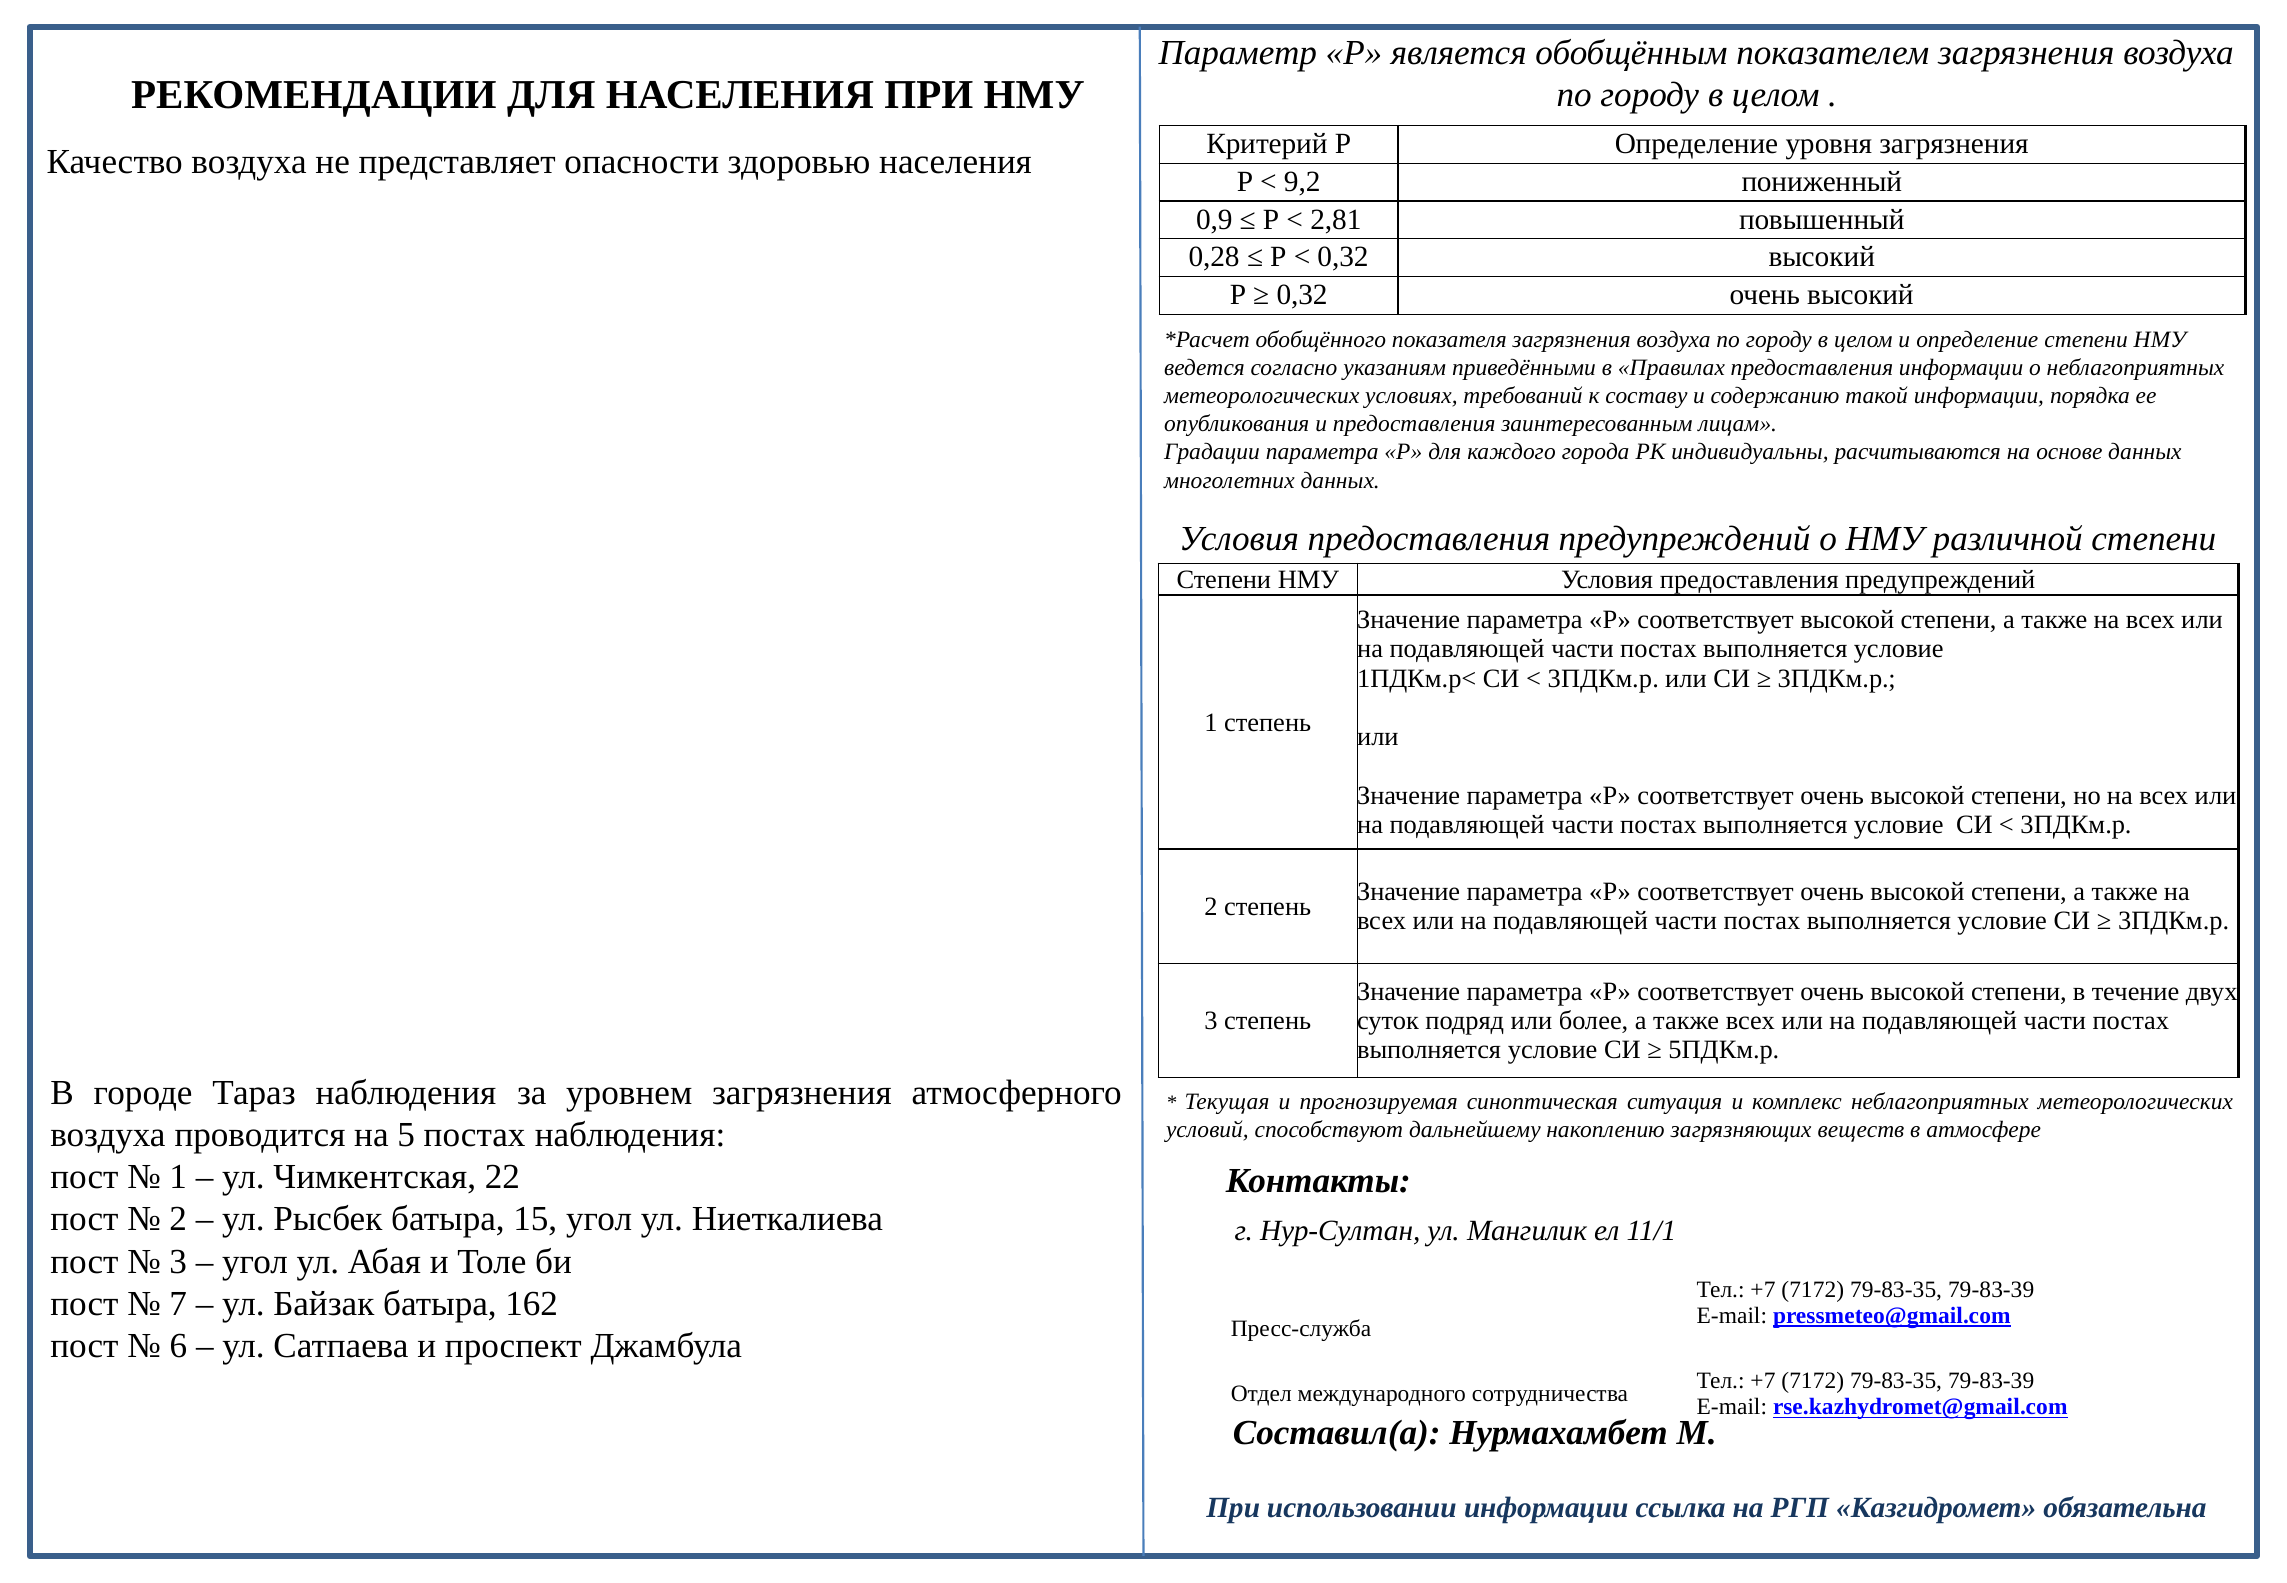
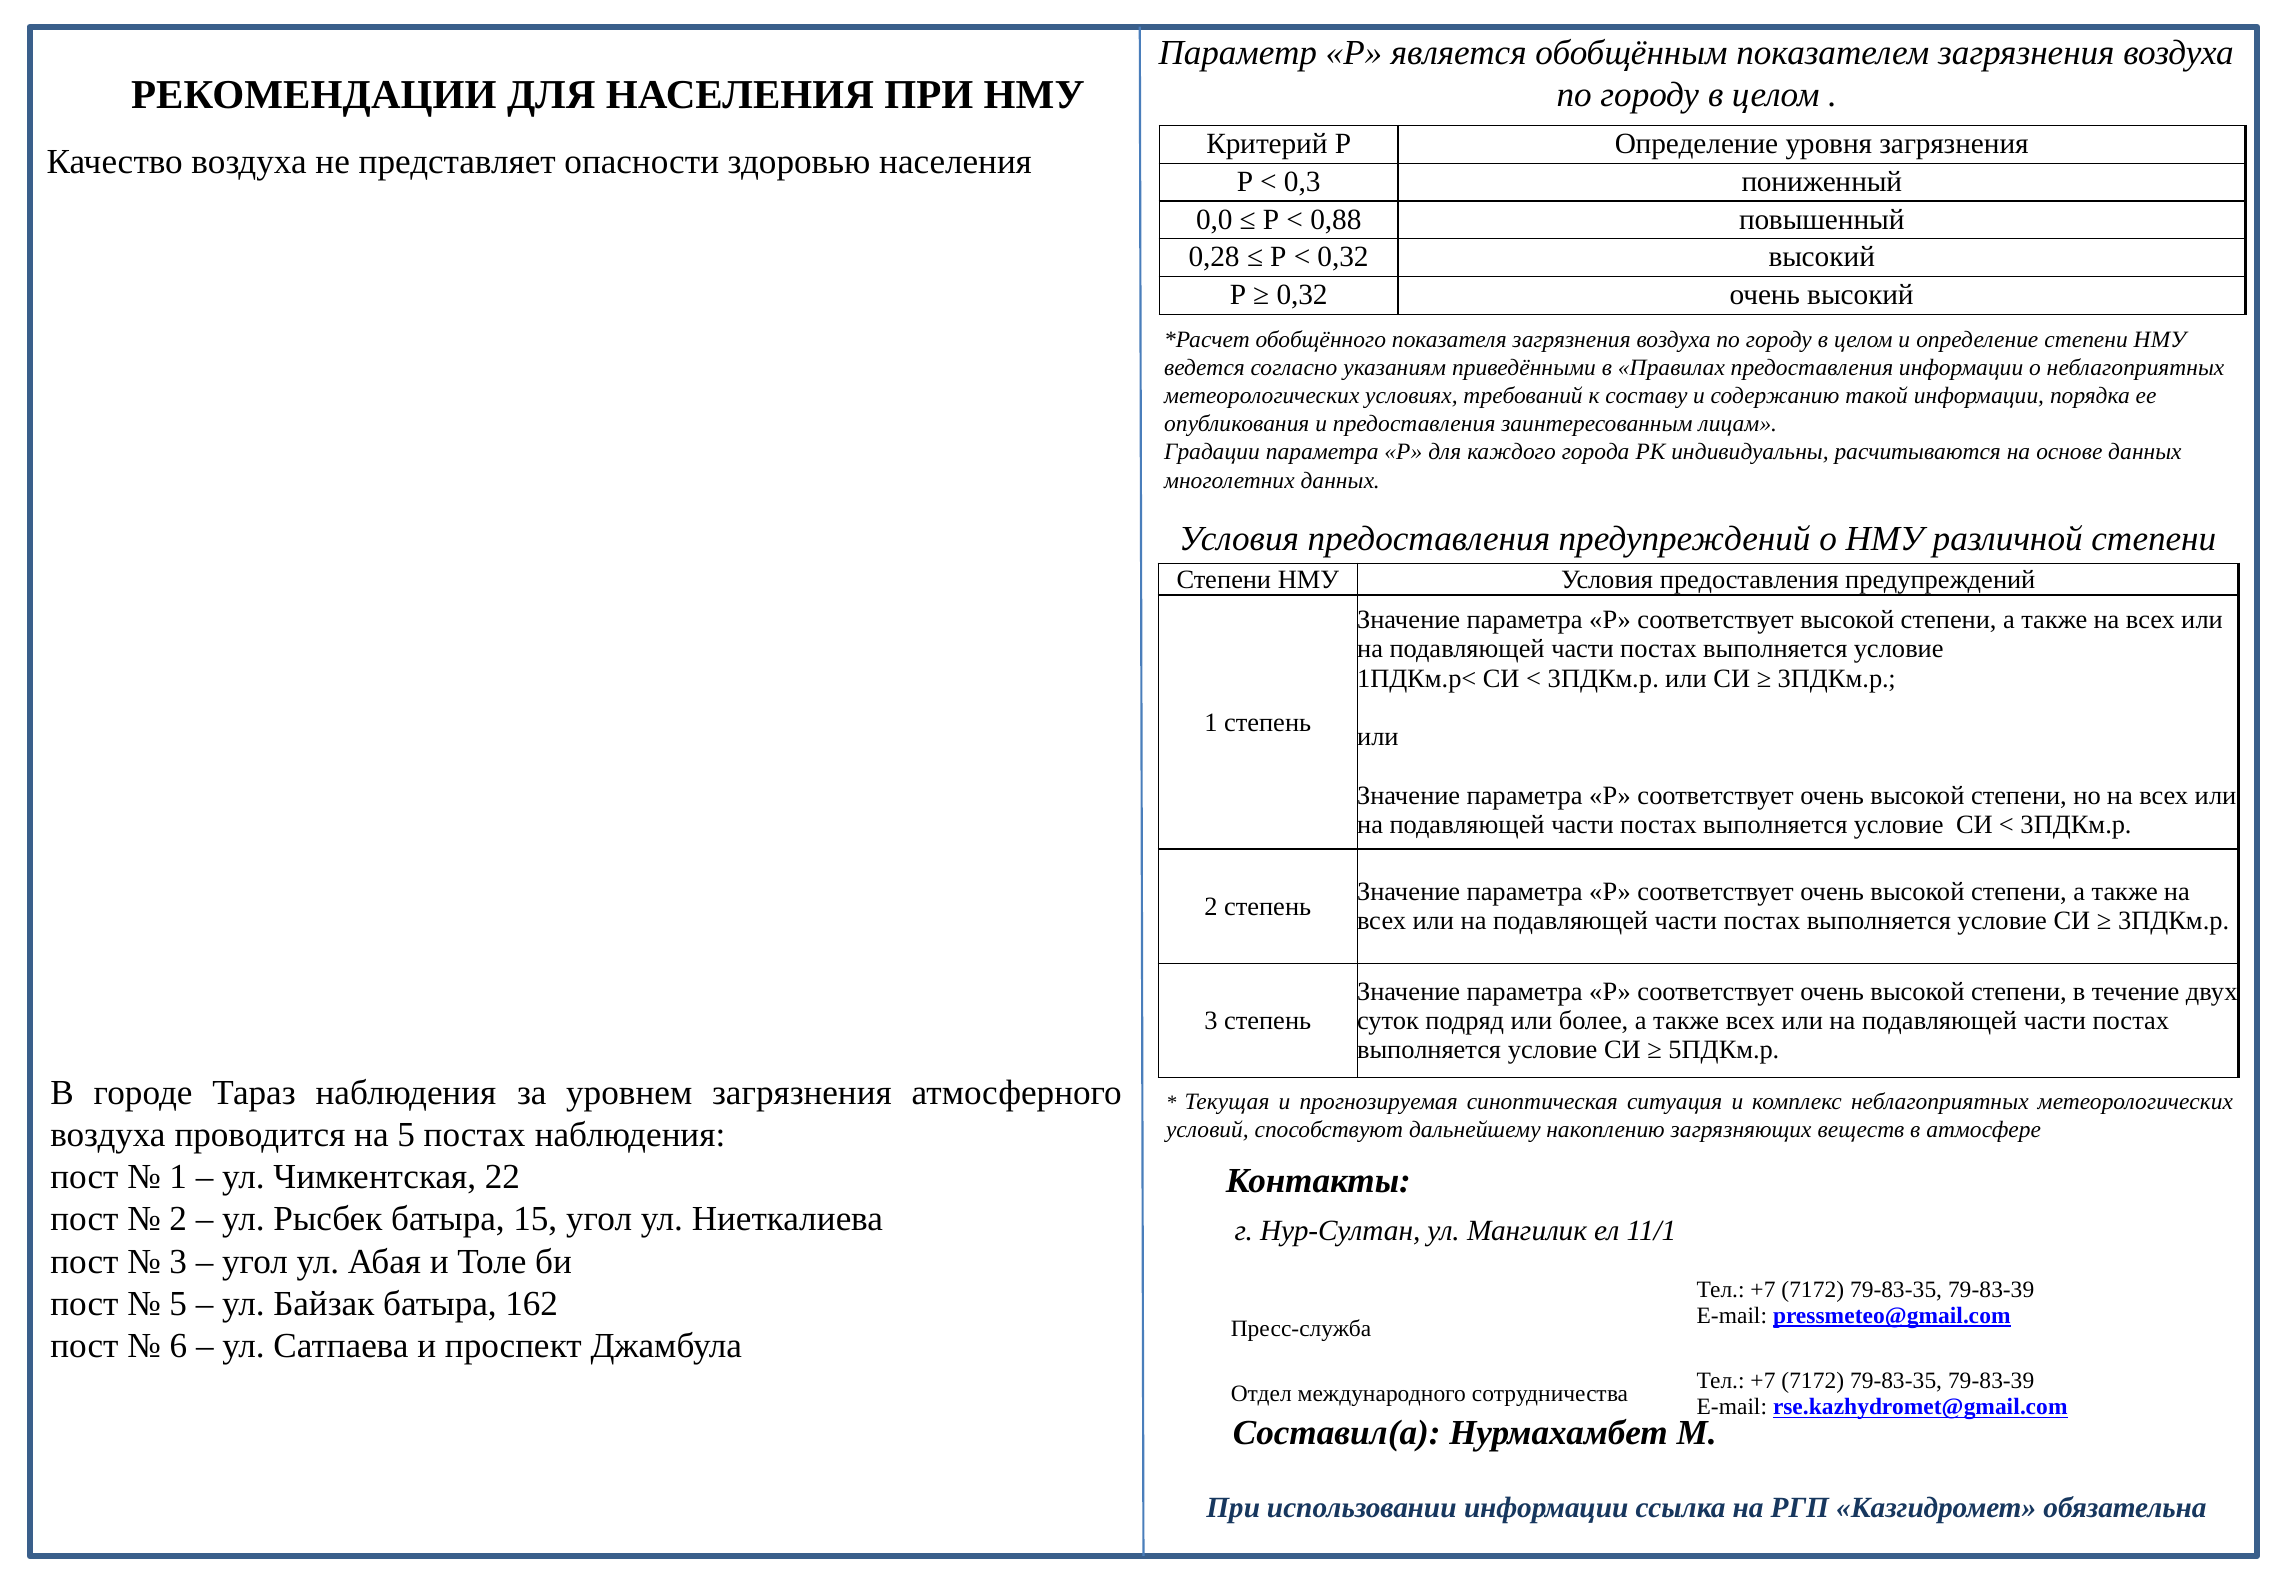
9,2: 9,2 -> 0,3 (1302, 182)
0,9: 0,9 -> 0,0 (1214, 220)
2,81: 2,81 -> 0,88 (1336, 220)
7: 7 -> 5 (178, 1304)
